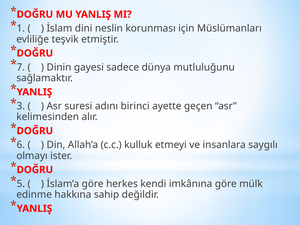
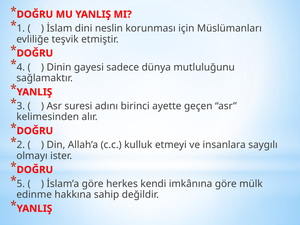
7: 7 -> 4 (21, 67)
6: 6 -> 2 (21, 145)
